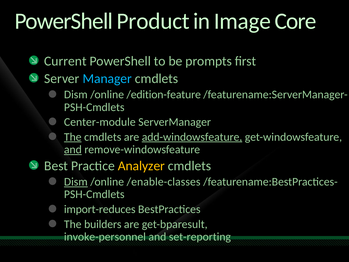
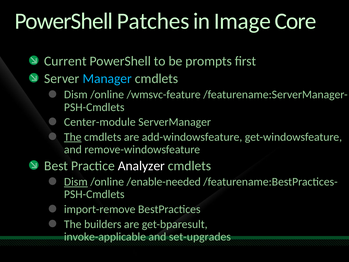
Product: Product -> Patches (153, 21)
/edition-feature: /edition-feature -> /wmsvc-feature (164, 95)
add-windowsfeature underline: present -> none (192, 137)
and underline: present -> none (73, 149)
Analyzer colour: yellow -> white (141, 166)
/enable-classes: /enable-classes -> /enable-needed (164, 182)
import-reduces: import-reduces -> import-remove (100, 209)
invoke-personnel: invoke-personnel -> invoke-applicable (105, 237)
set-reporting: set-reporting -> set-upgrades (200, 237)
